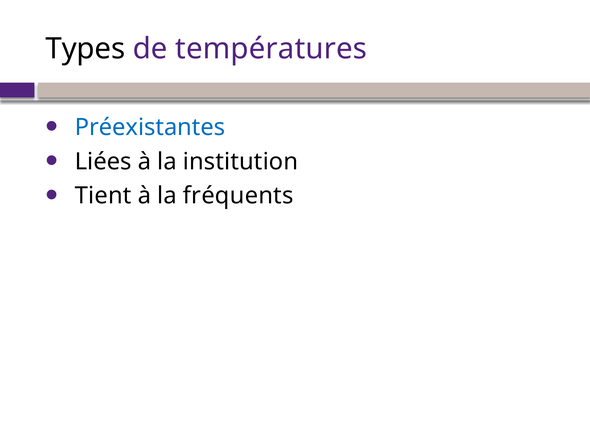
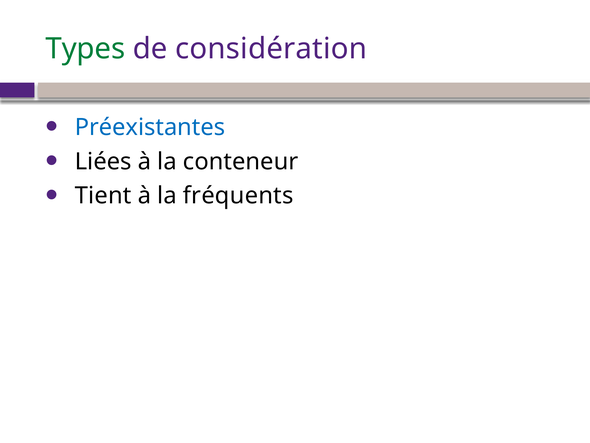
Types colour: black -> green (85, 49)
températures: températures -> considération (271, 49)
institution: institution -> conteneur (241, 161)
